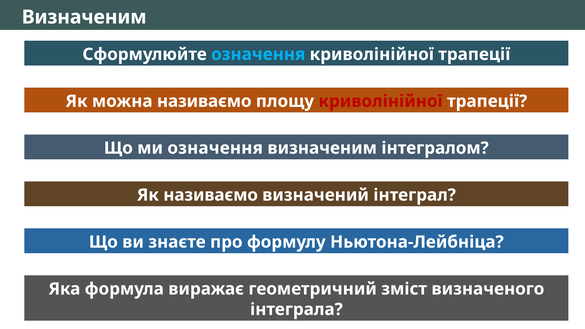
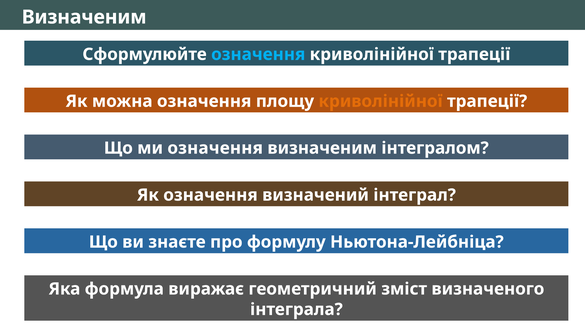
можна називаємо: називаємо -> означення (204, 101)
криволінійної colour: red -> orange (381, 101)
Як називаємо: називаємо -> означення (211, 195)
